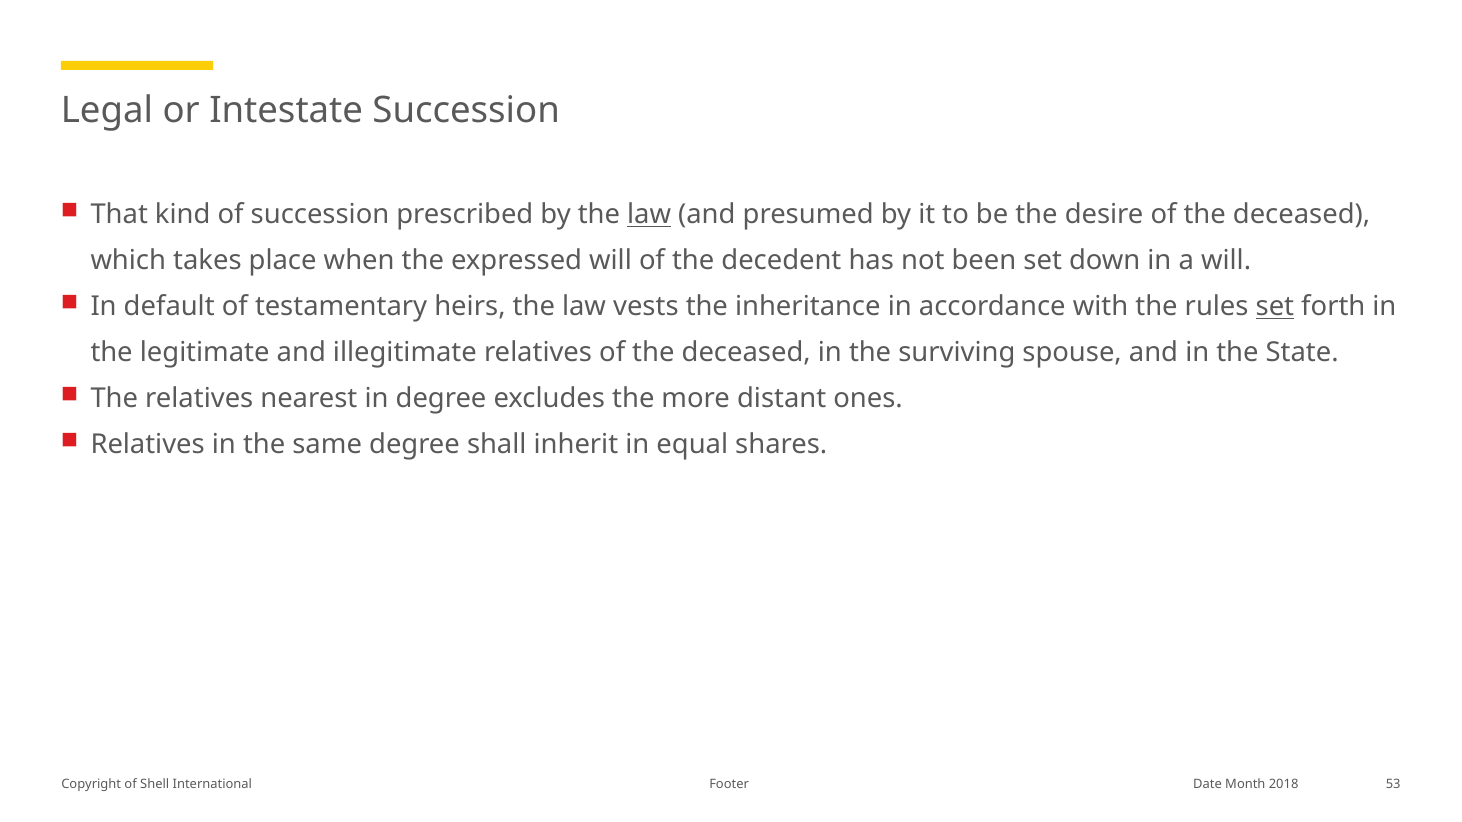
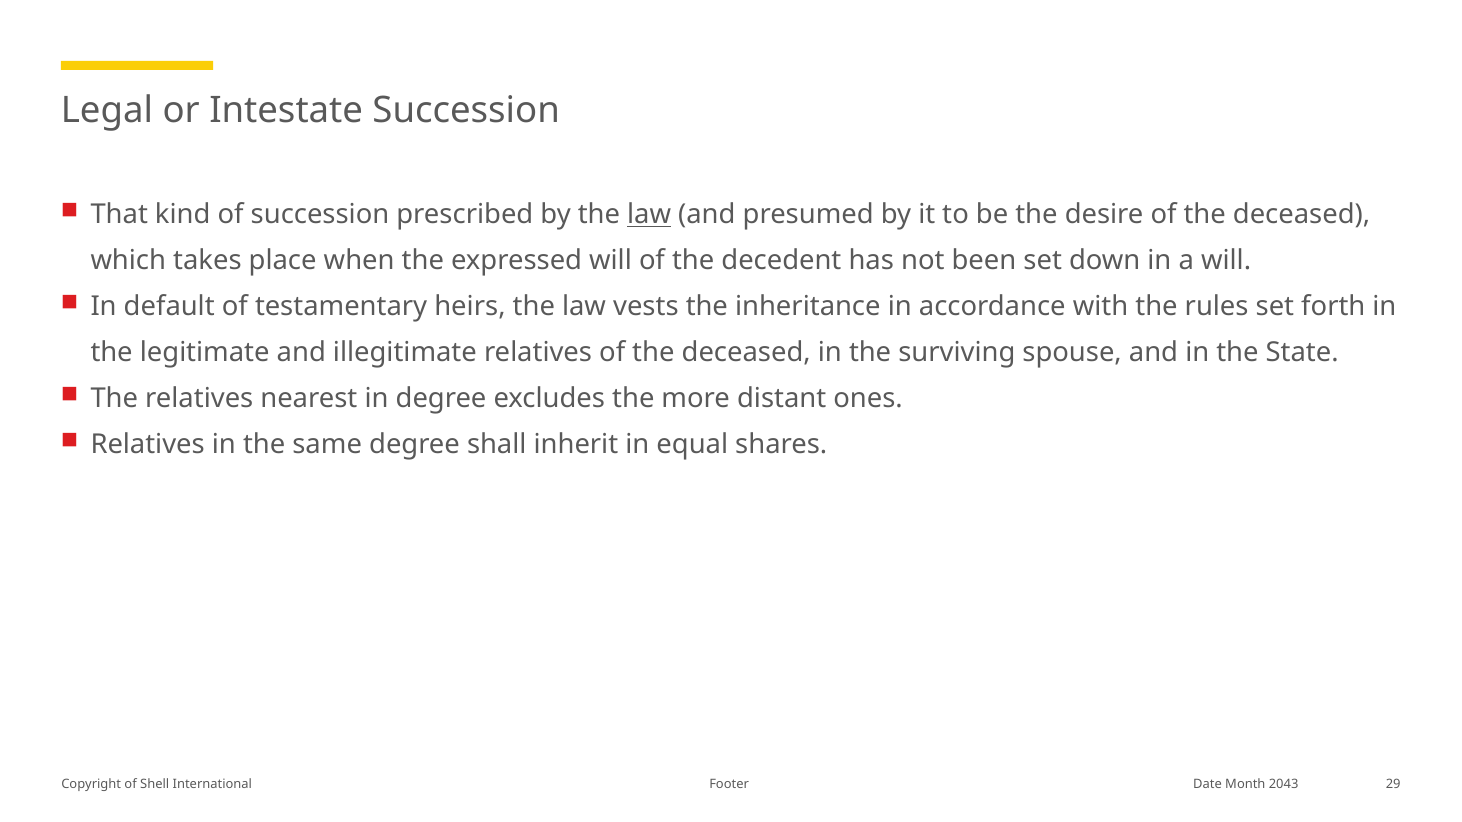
set underline: present -> none (1275, 307)
2018: 2018 -> 2043 (1284, 784)
53: 53 -> 29 (1393, 784)
